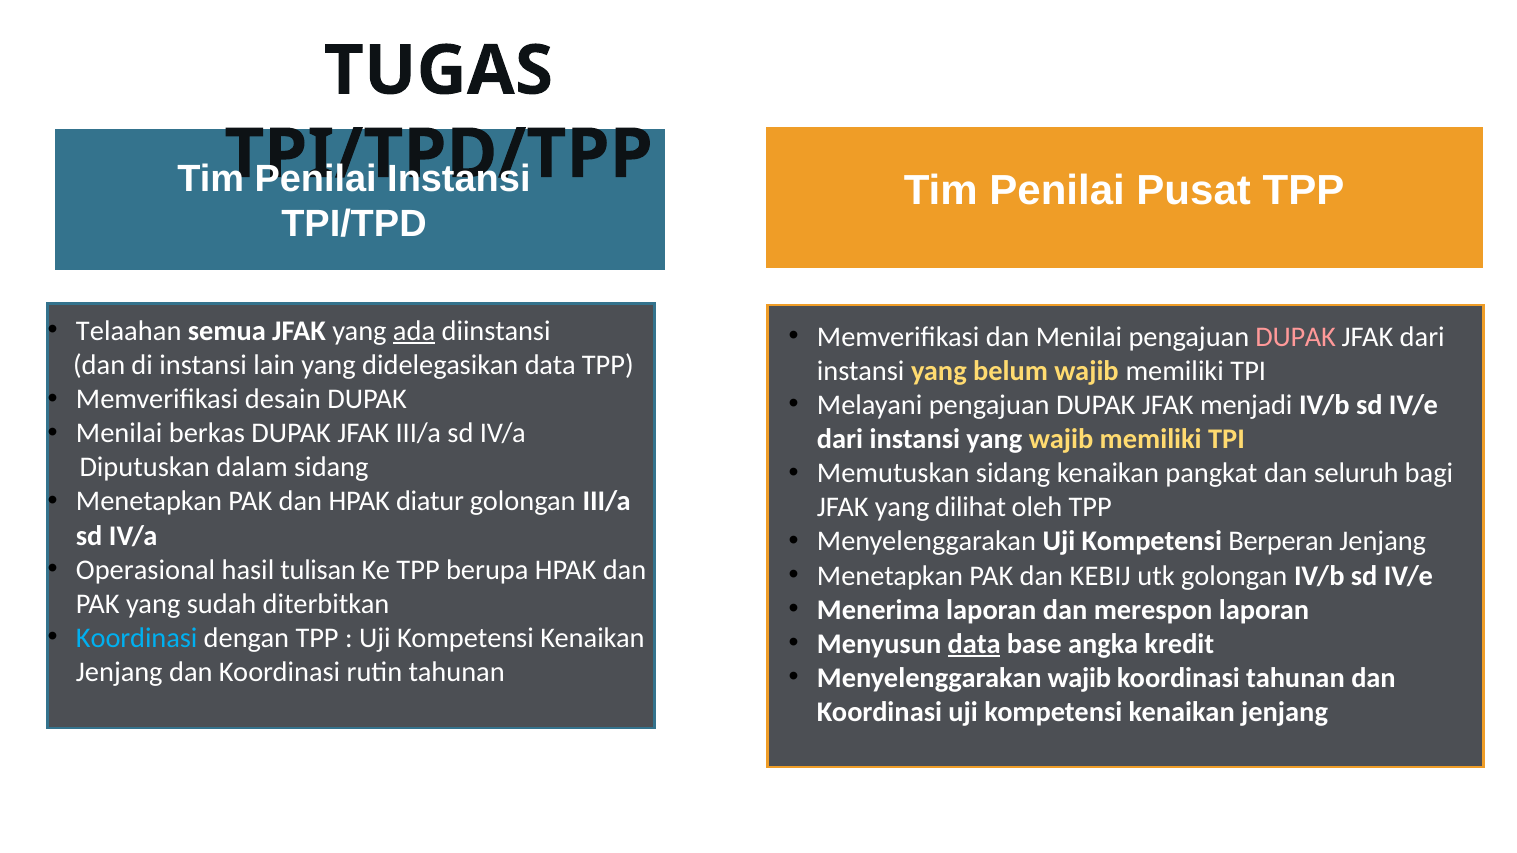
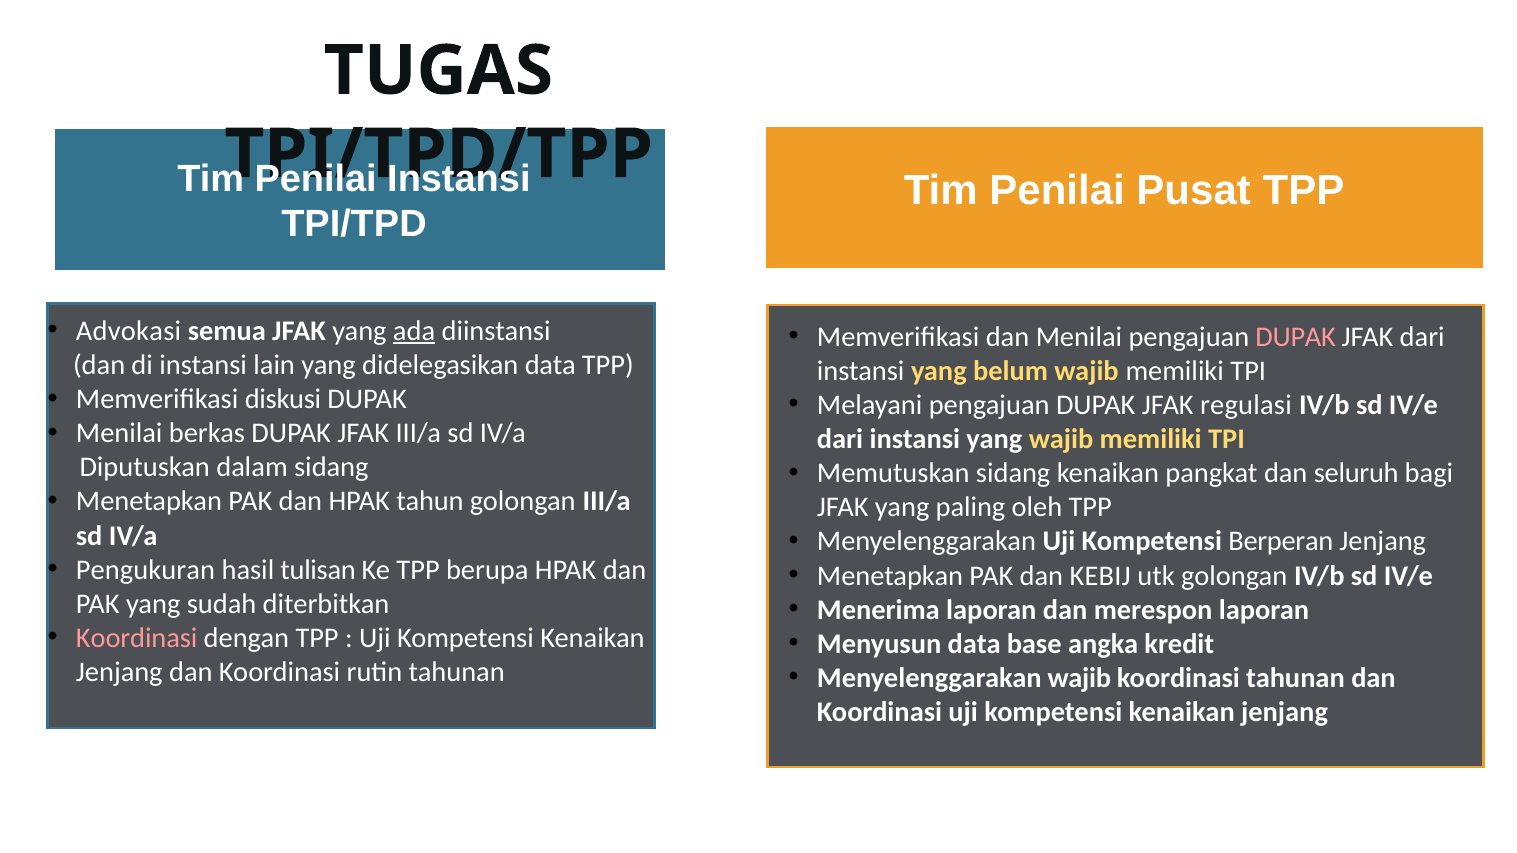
Telaahan: Telaahan -> Advokasi (129, 331)
desain: desain -> diskusi (283, 399)
menjadi: menjadi -> regulasi (1246, 405)
diatur: diatur -> tahun (430, 502)
dilihat: dilihat -> paling (971, 508)
Operasional: Operasional -> Pengukuran (146, 570)
Koordinasi colour: light blue -> pink (137, 638)
data underline: present -> none (974, 644)
